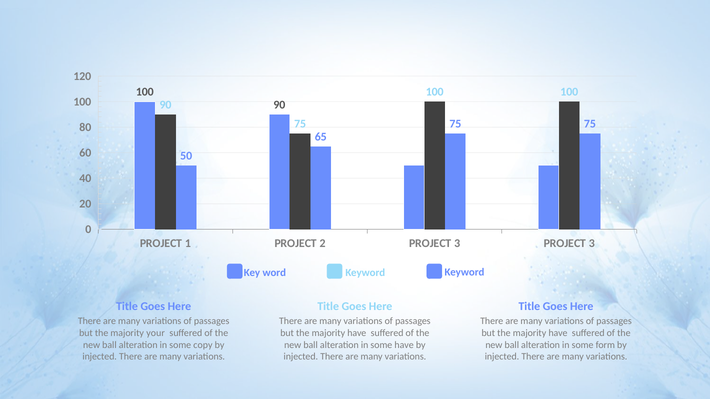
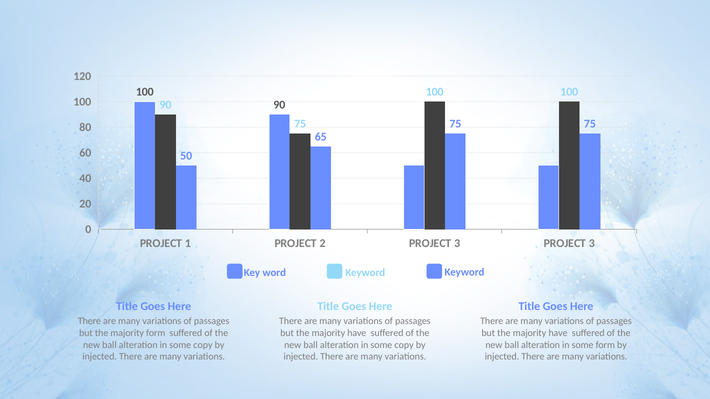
majority your: your -> form (156, 333)
have: have -> copy (404, 345)
